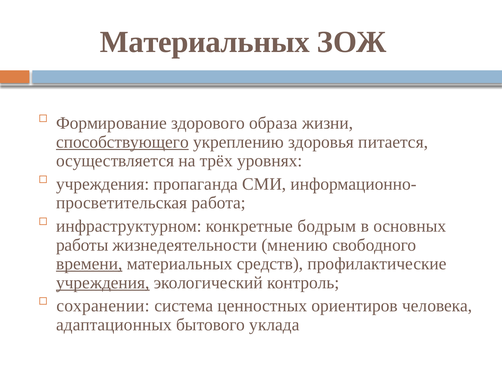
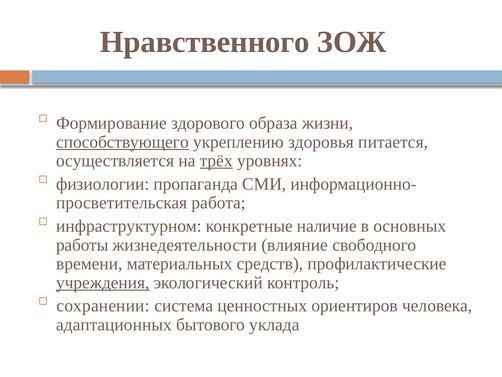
Материальных: Материальных -> Нравственного (205, 42)
трёх underline: none -> present (216, 161)
учреждения: учреждения -> физиологии (103, 184)
бодрым: бодрым -> наличие (327, 226)
мнению: мнению -> влияние (295, 245)
времени underline: present -> none (89, 263)
